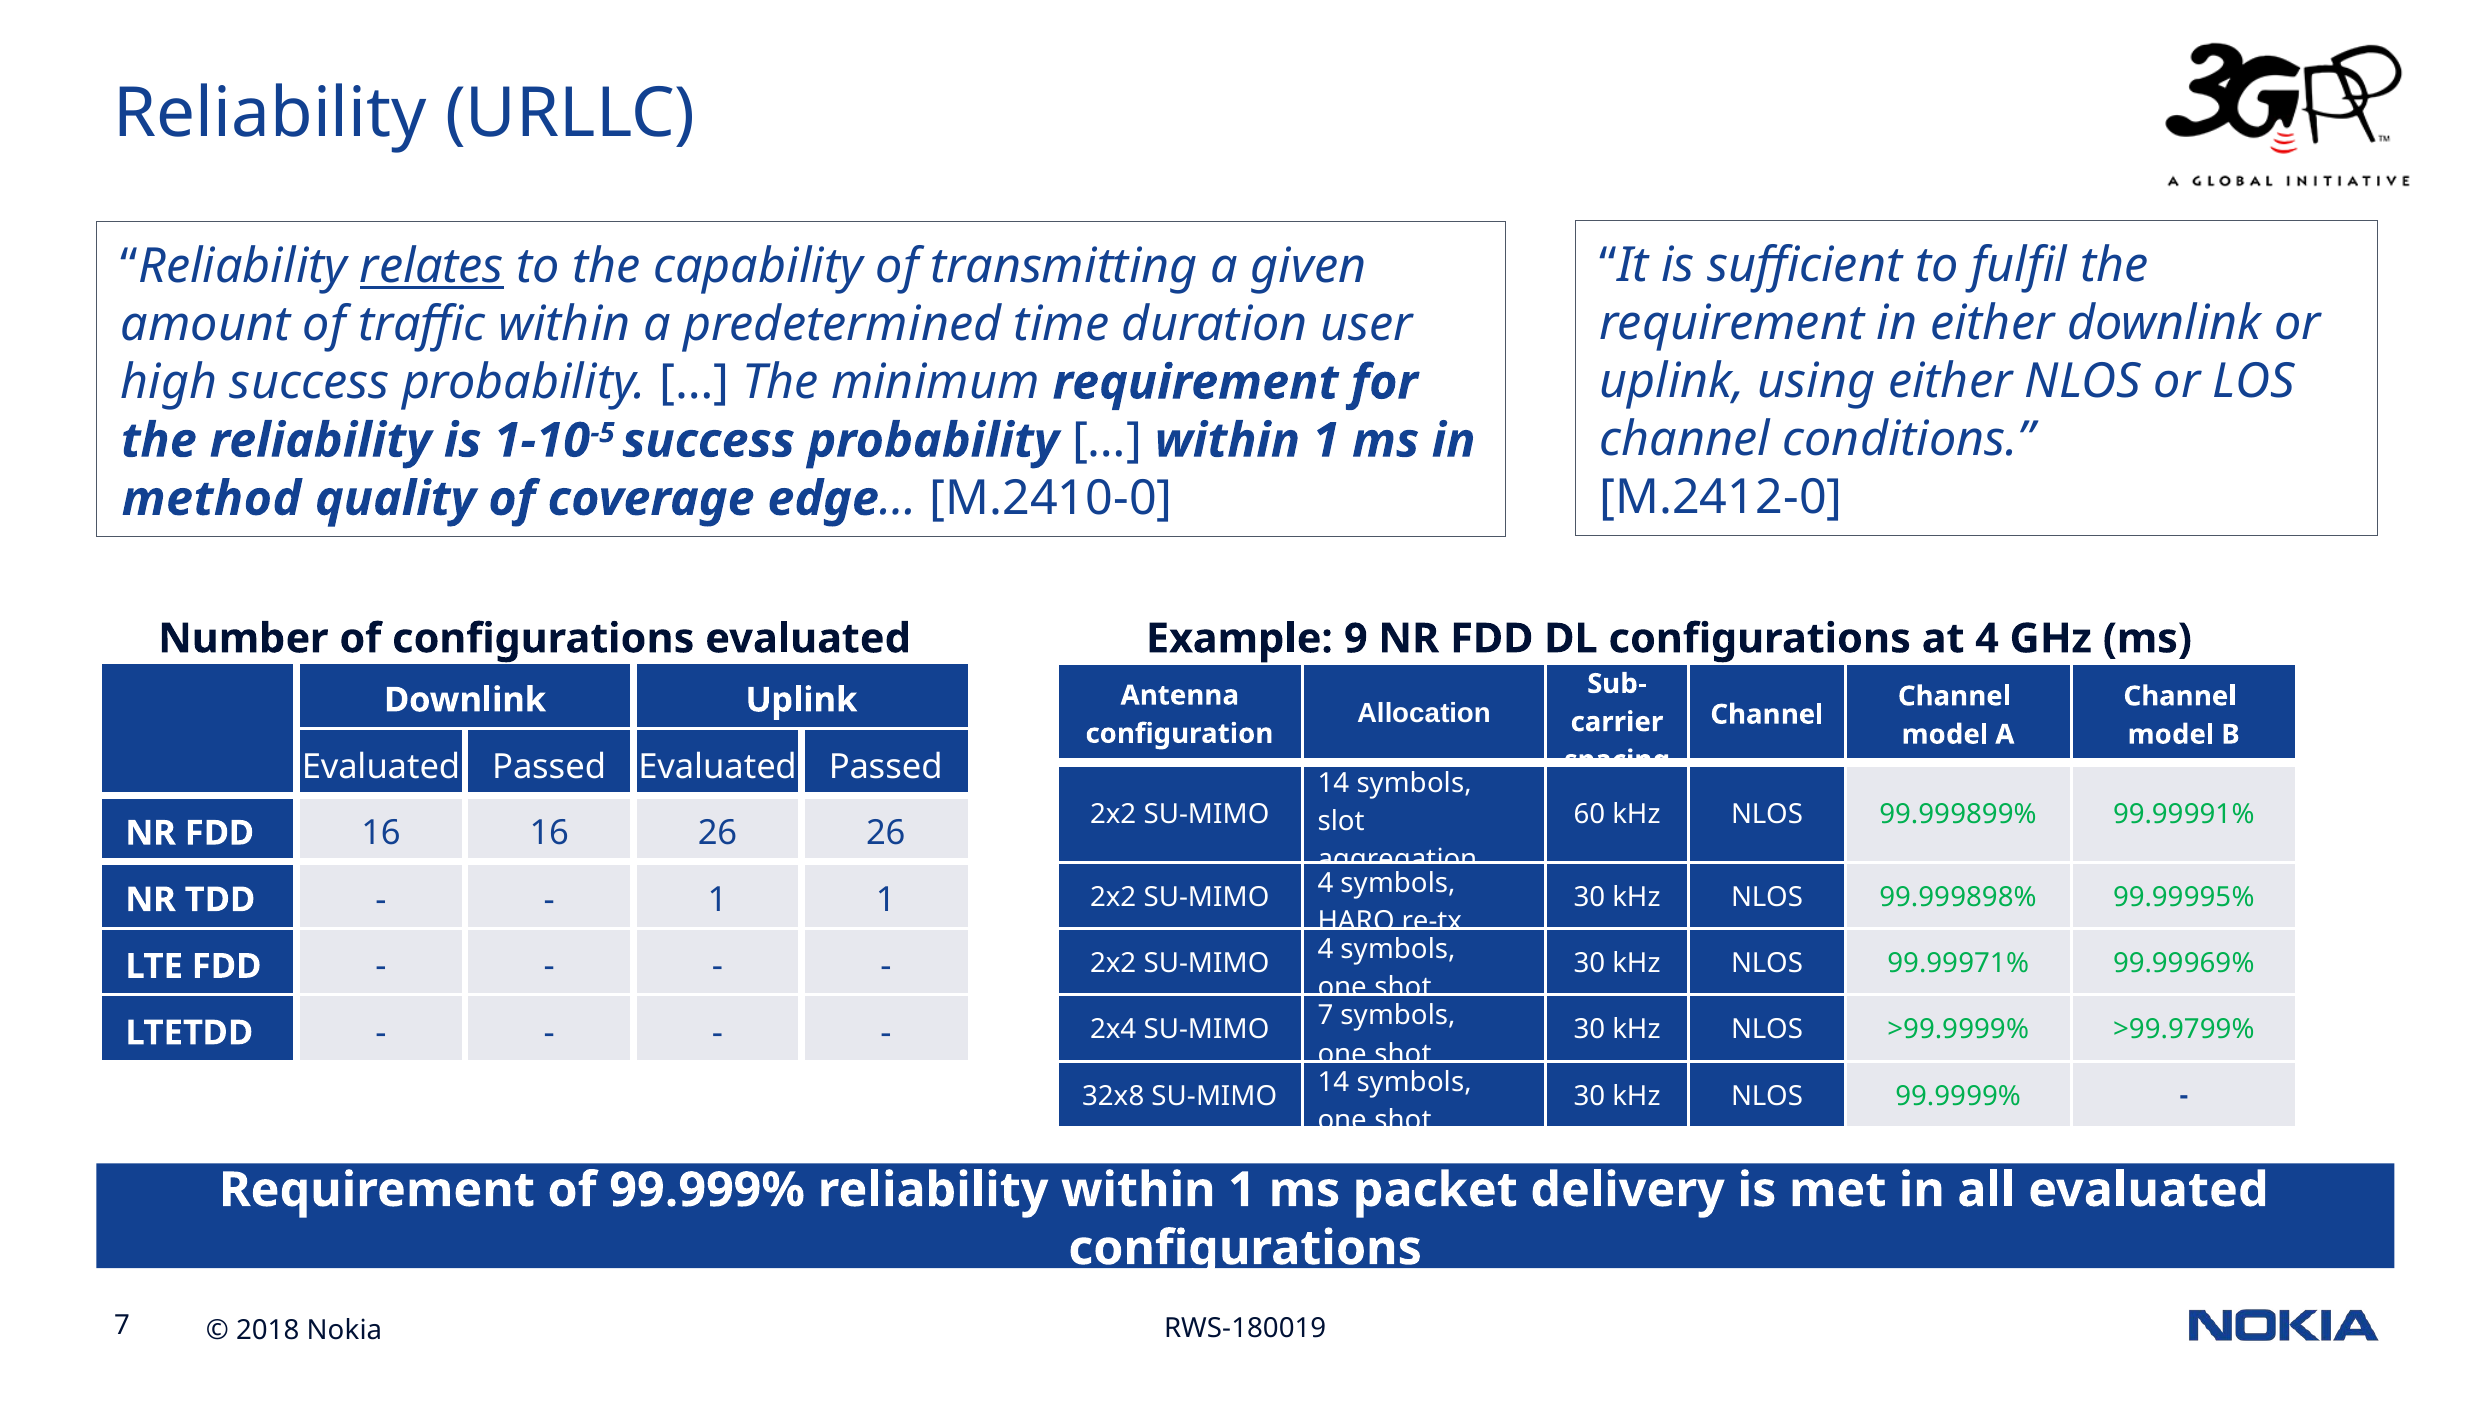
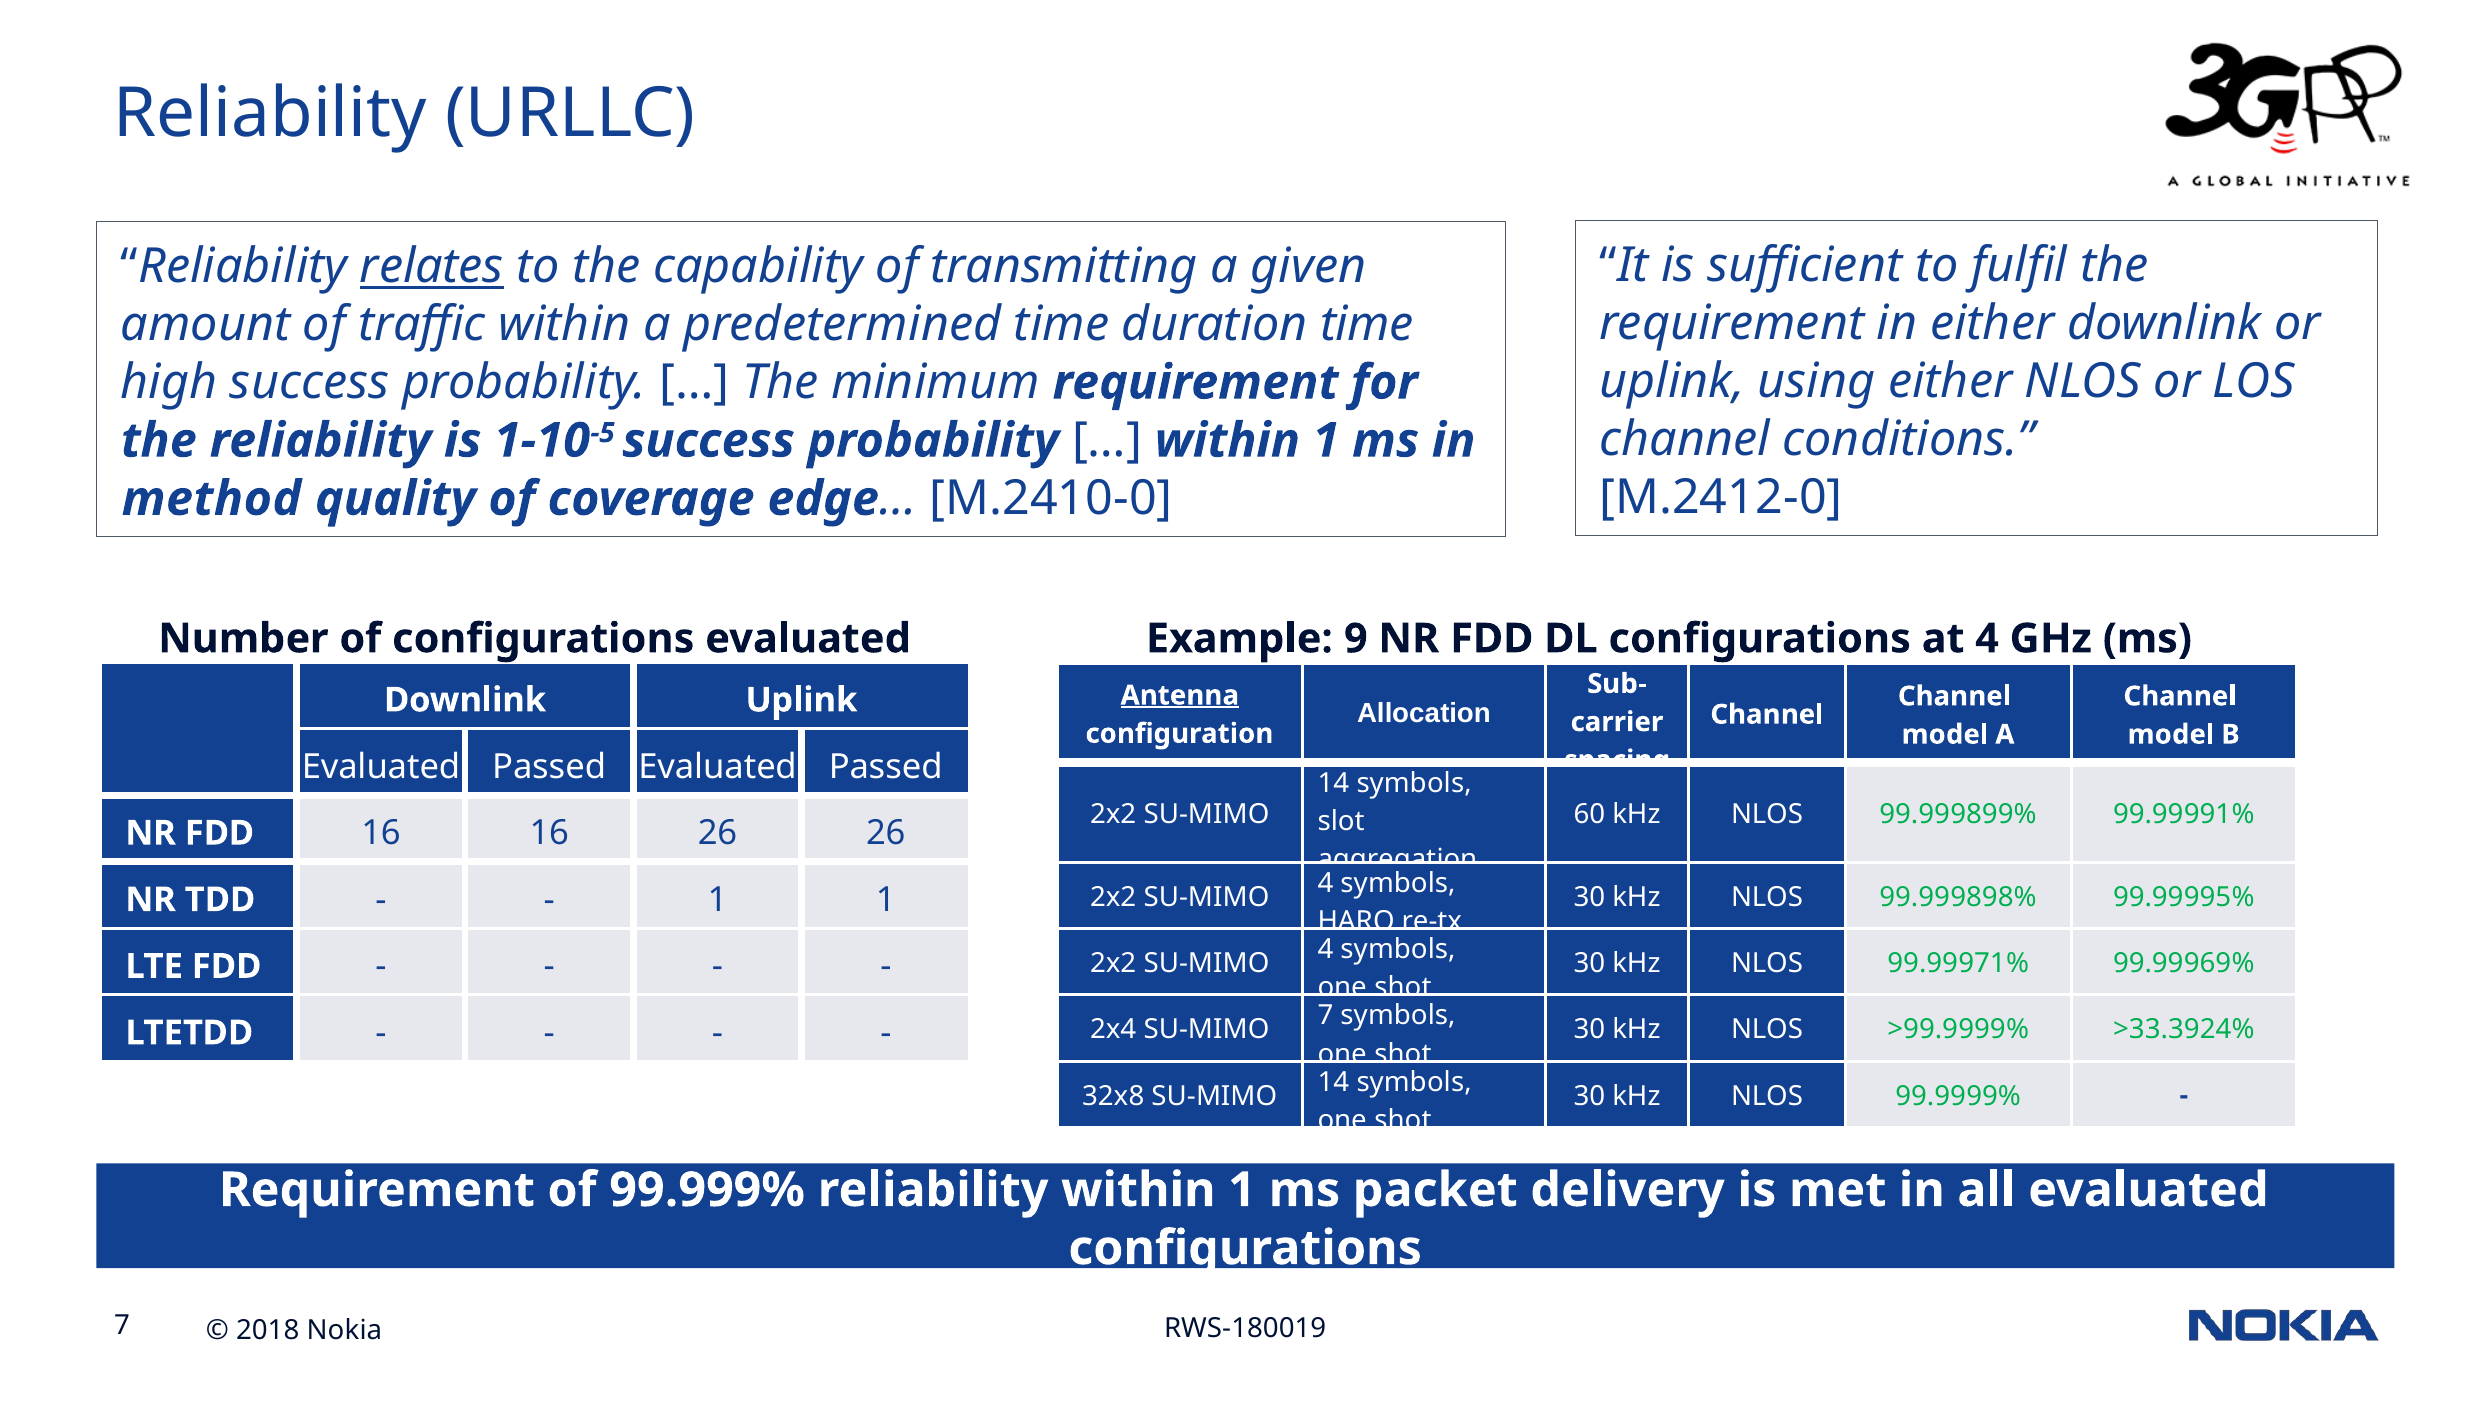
duration user: user -> time (1367, 325)
Antenna underline: none -> present (1180, 696)
>99.9799%: >99.9799% -> >33.3924% (2184, 1030)
